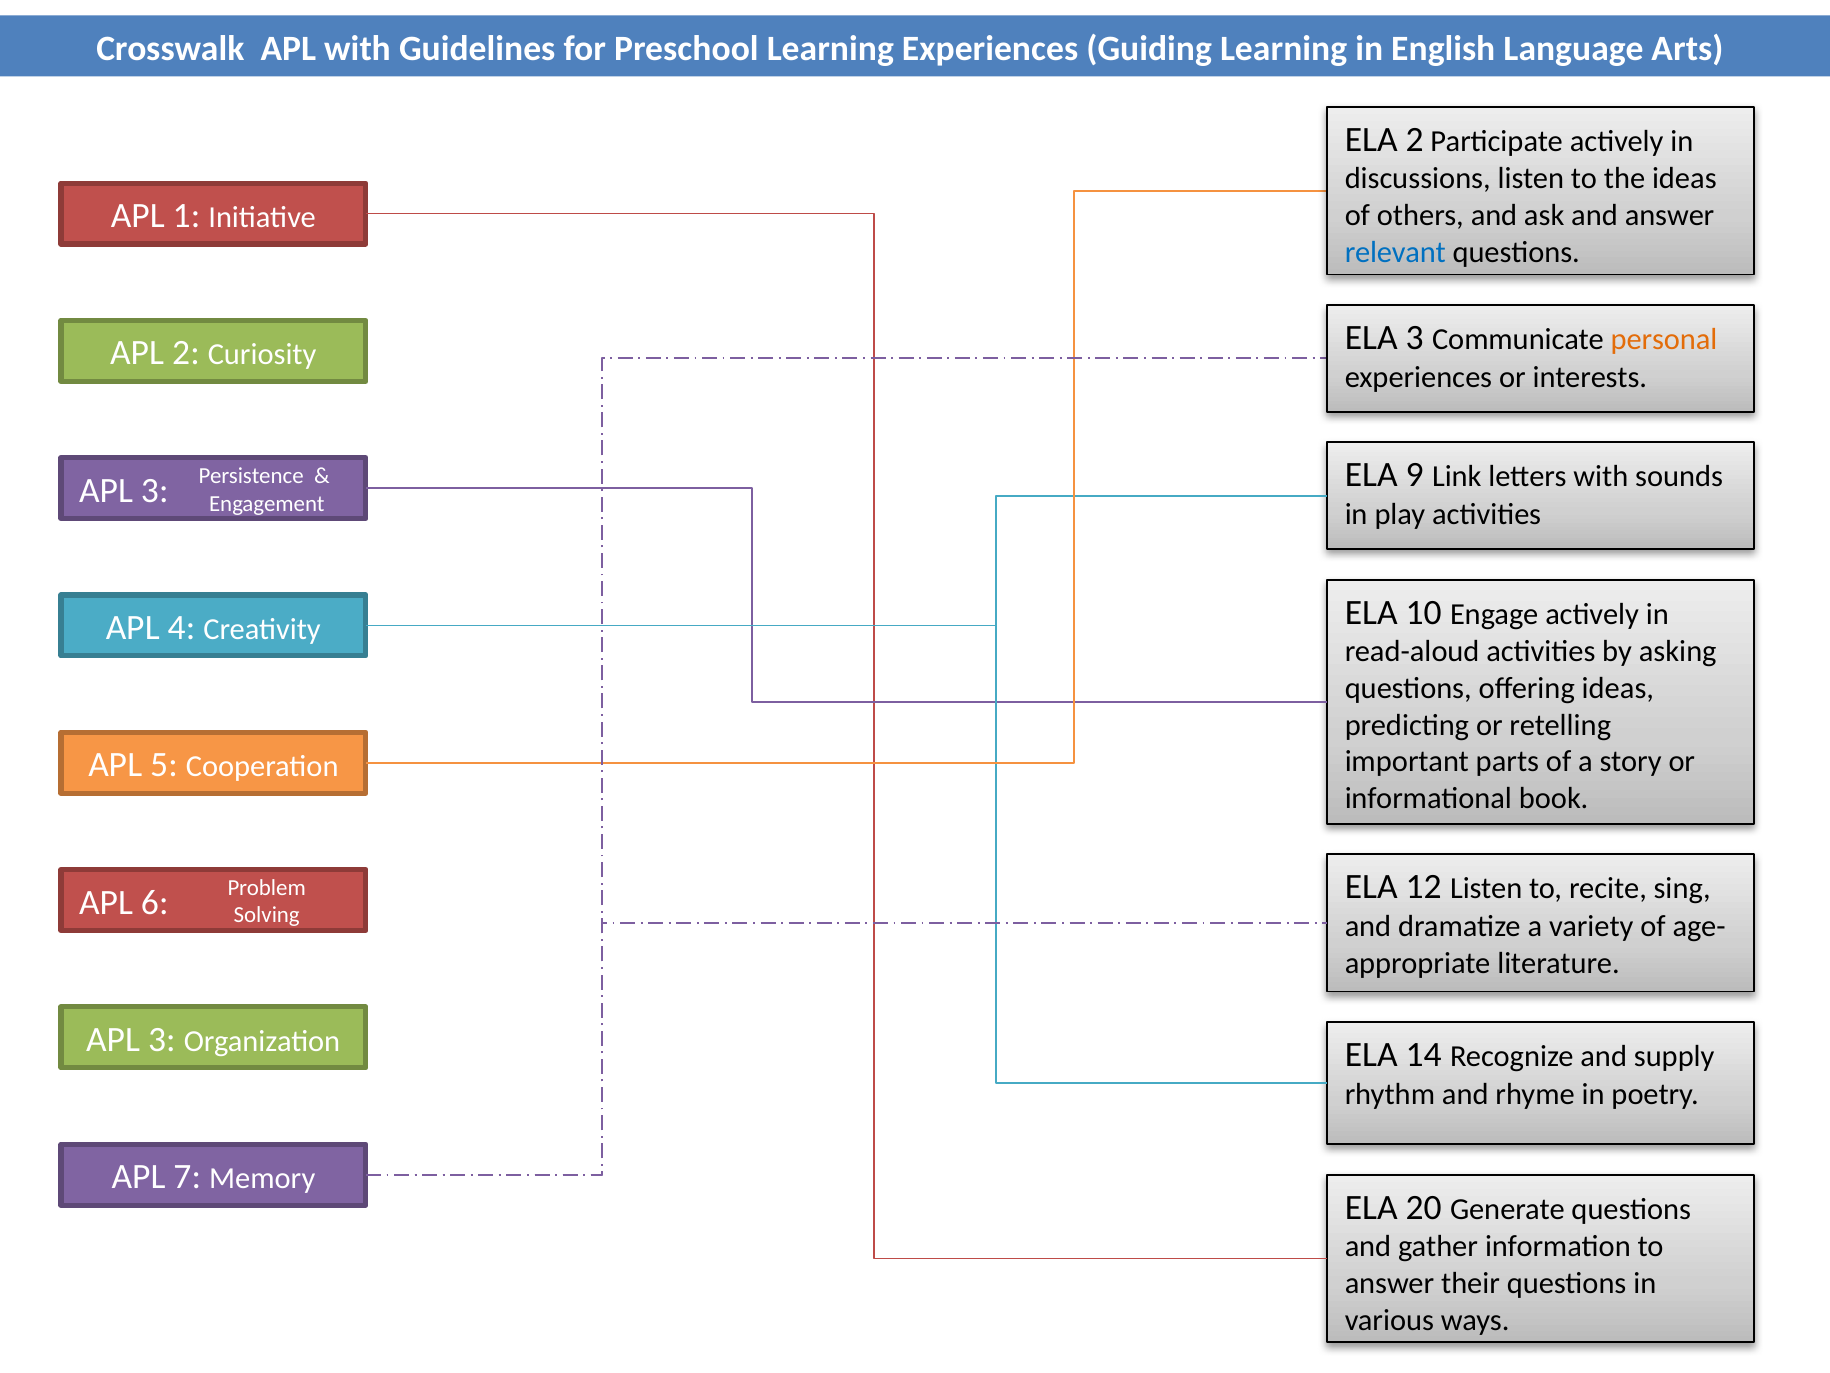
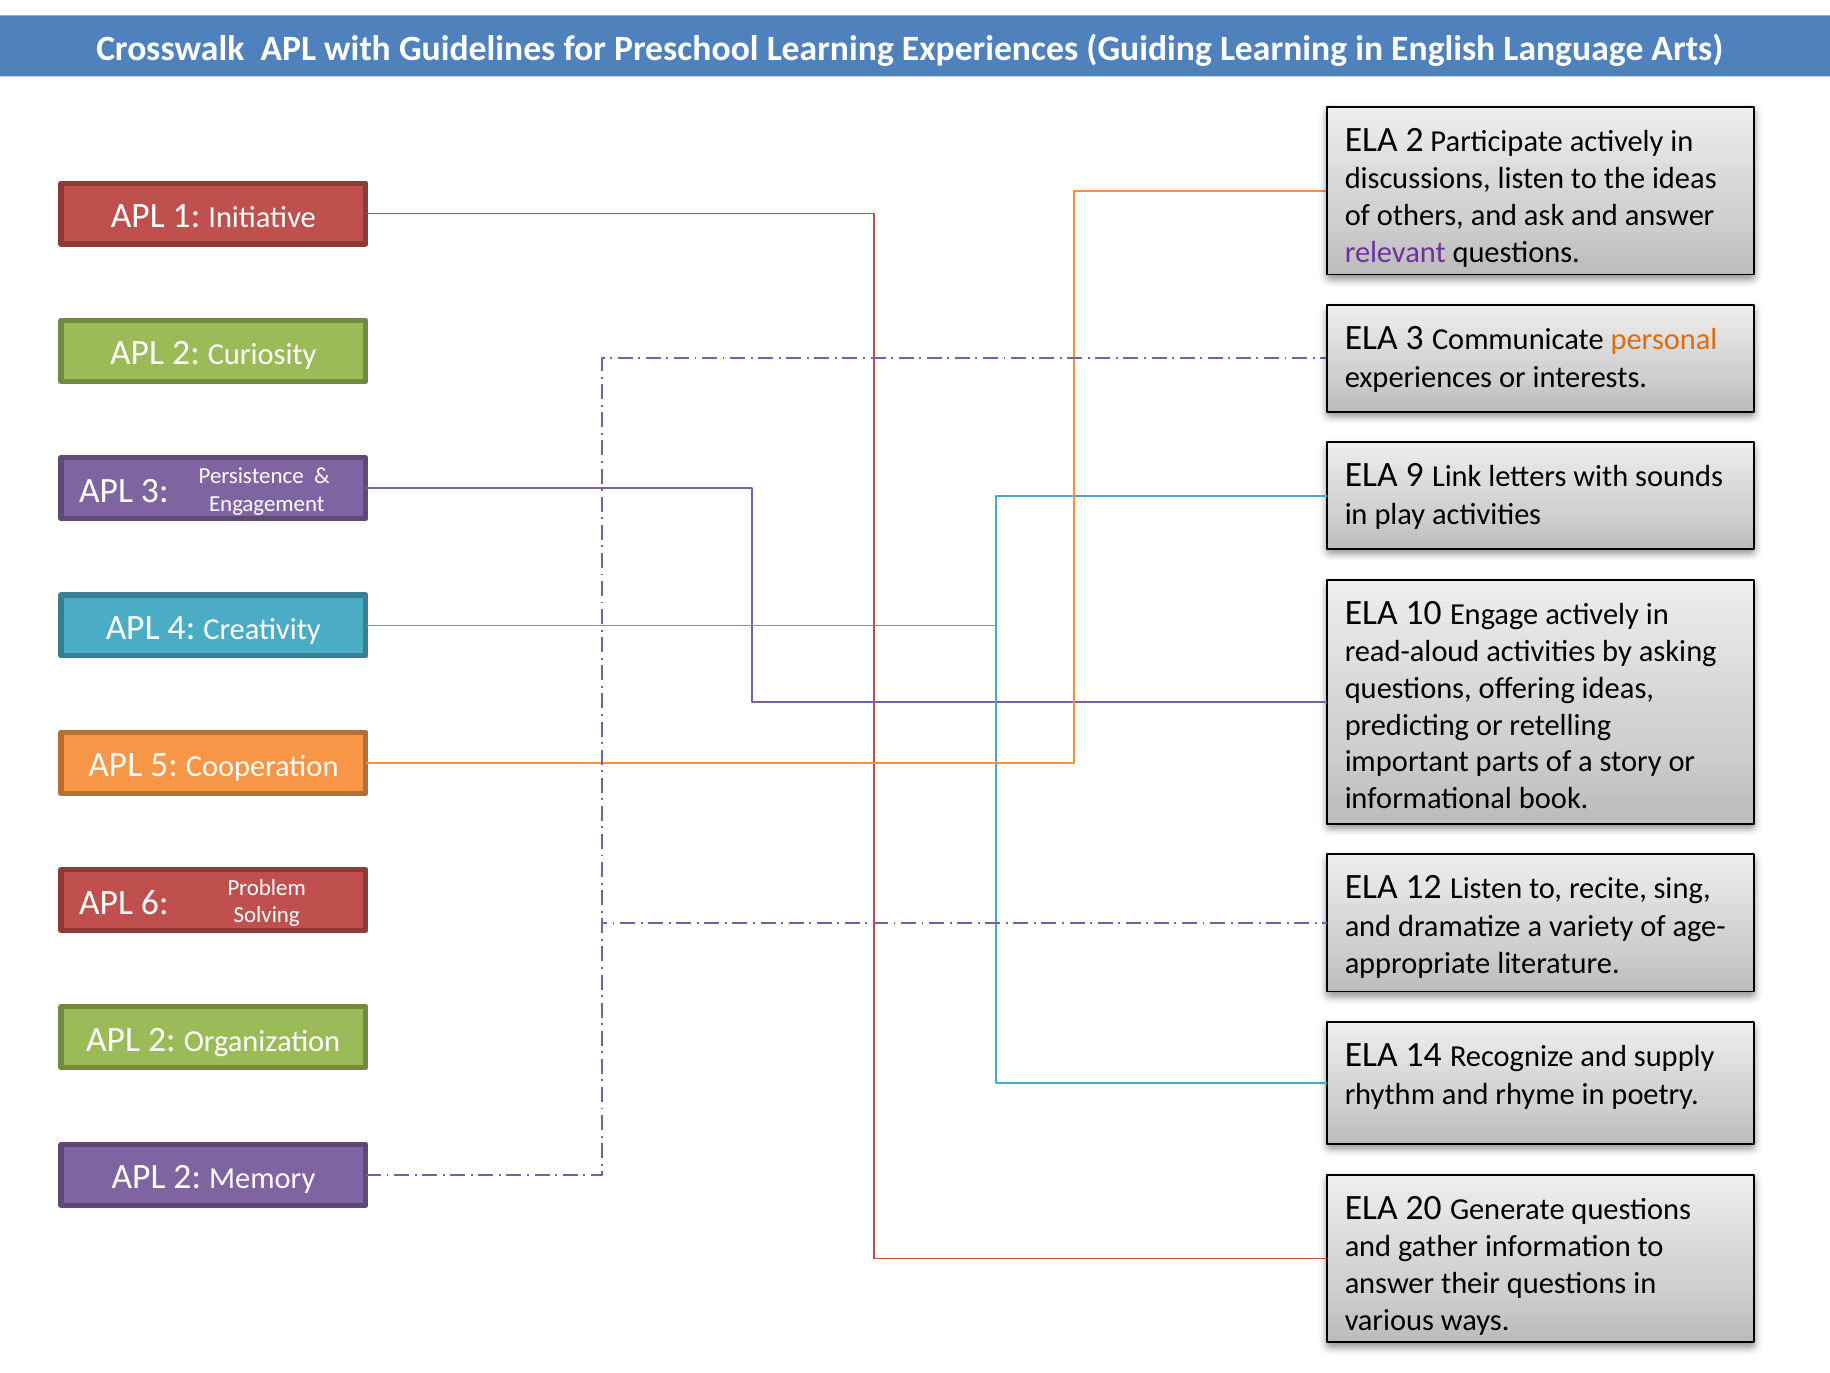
relevant colour: blue -> purple (1395, 252)
3: 3 -> 2 (162, 1039)
7: 7 -> 2 (187, 1177)
